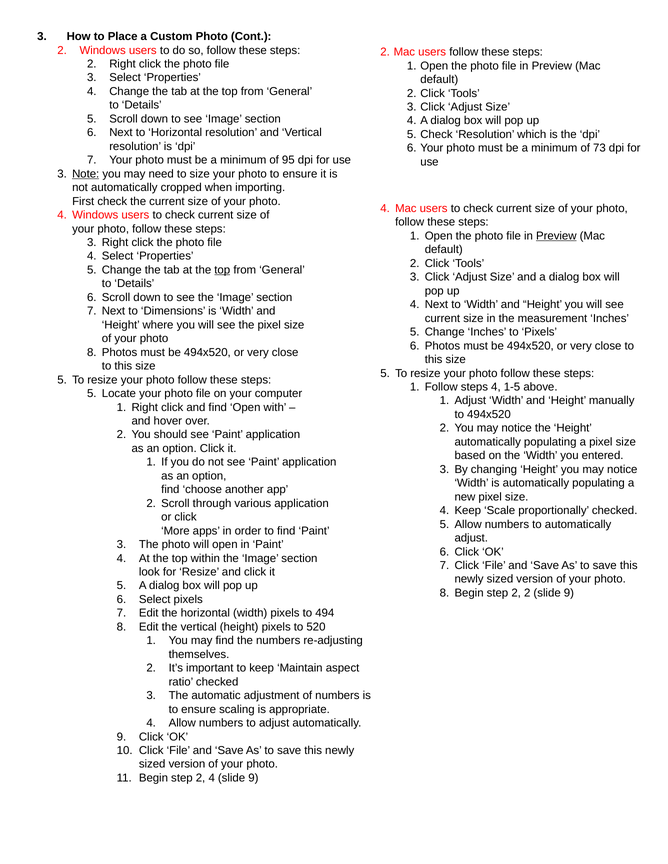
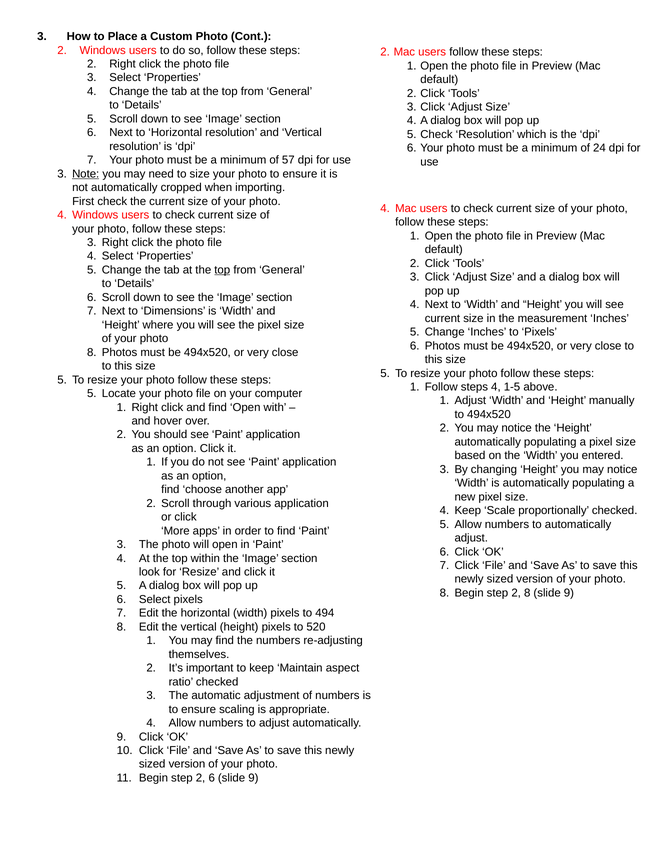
73: 73 -> 24 (599, 148)
95: 95 -> 57 (288, 160)
Preview underline: present -> none (556, 236)
2 2: 2 -> 8 (527, 593)
2 4: 4 -> 6 (212, 778)
